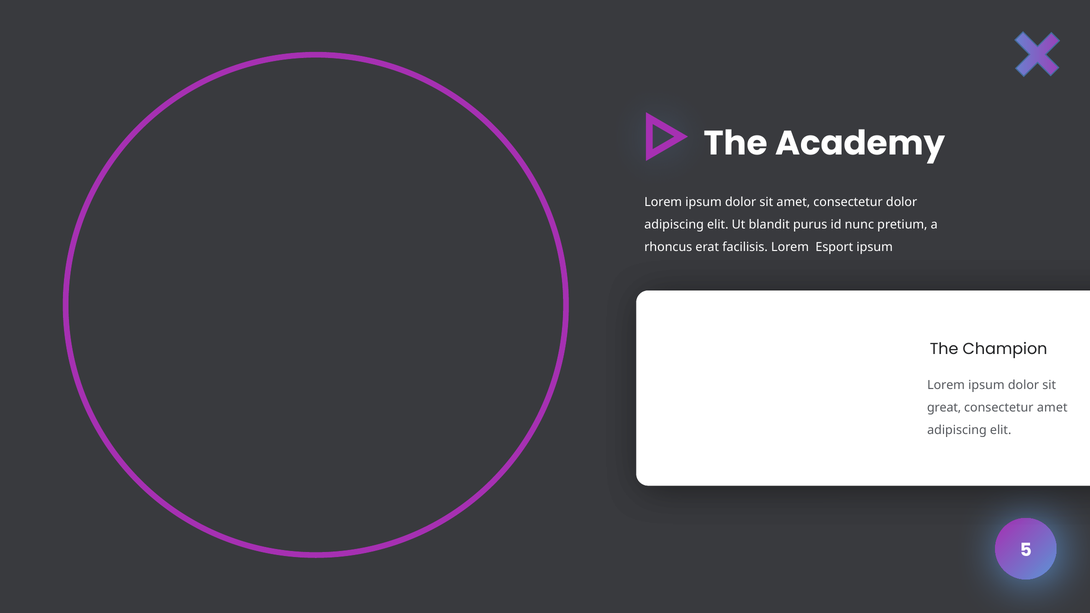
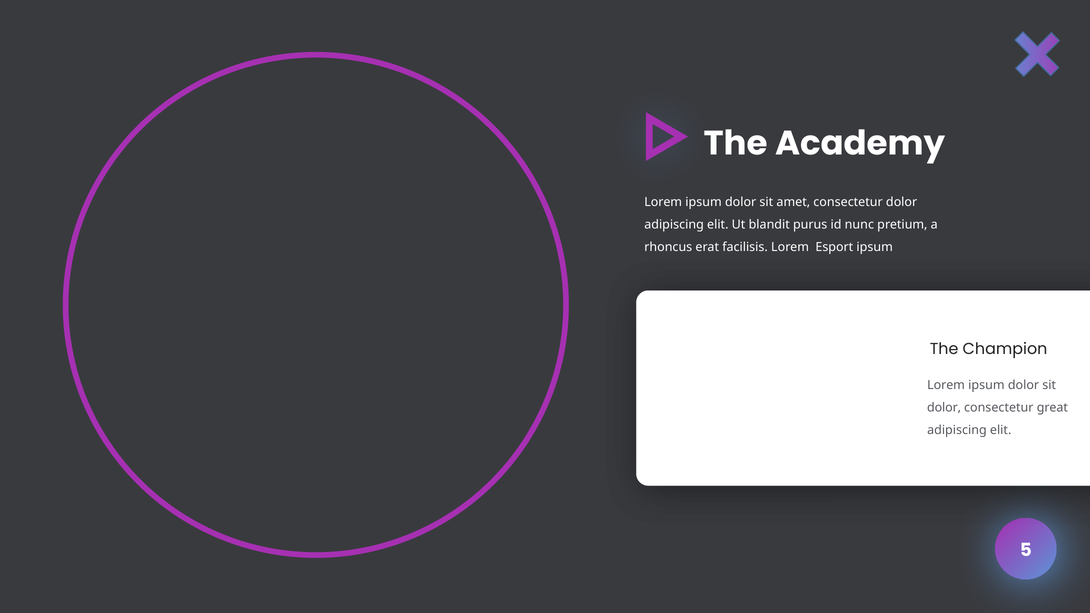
great: great -> dolor (944, 408)
consectetur amet: amet -> great (1052, 408)
